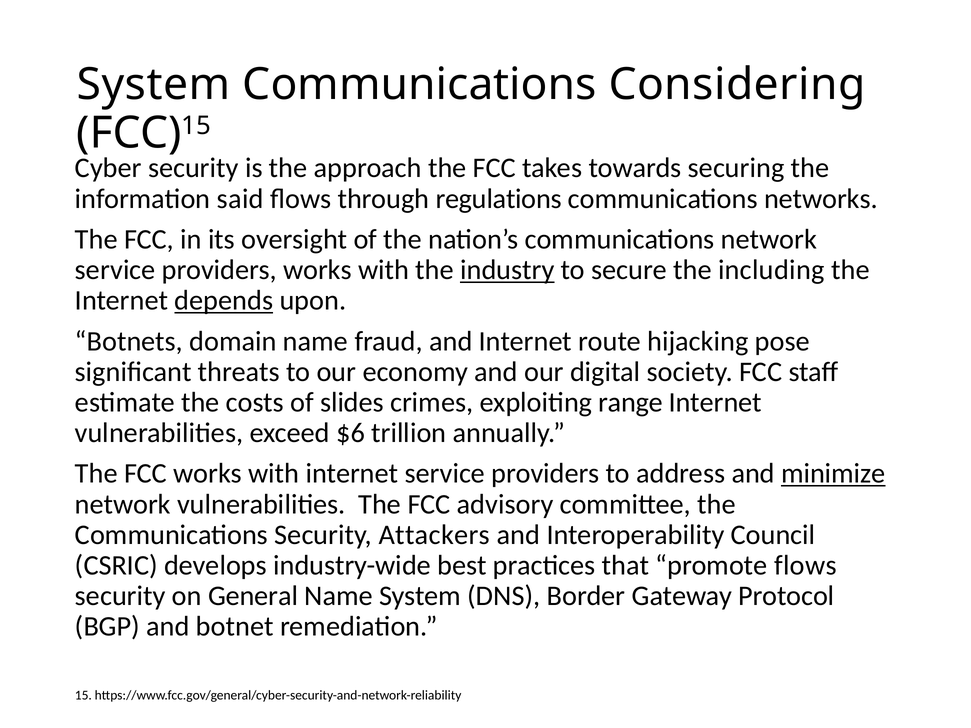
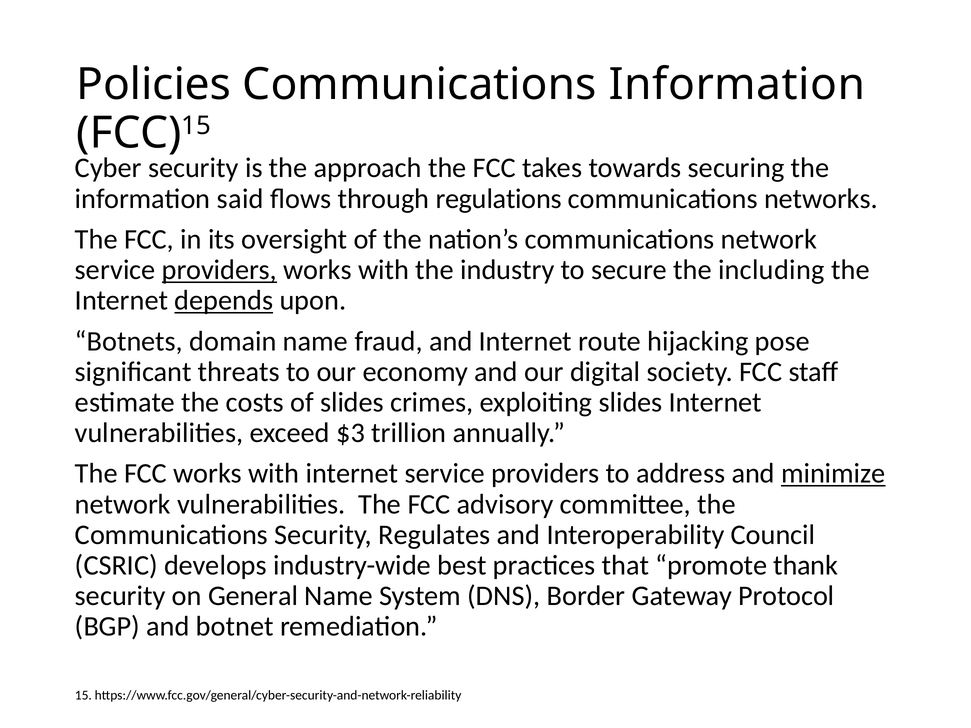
System: System -> Policies (154, 85)
Communications Considering: Considering -> Information (737, 85)
providers underline: none -> present (219, 270)
industry underline: present -> none (507, 270)
exploiting range: range -> slides (631, 402)
$6: $6 -> $3 (351, 433)
Attackers: Attackers -> Regulates (434, 535)
promote flows: flows -> thank (806, 566)
